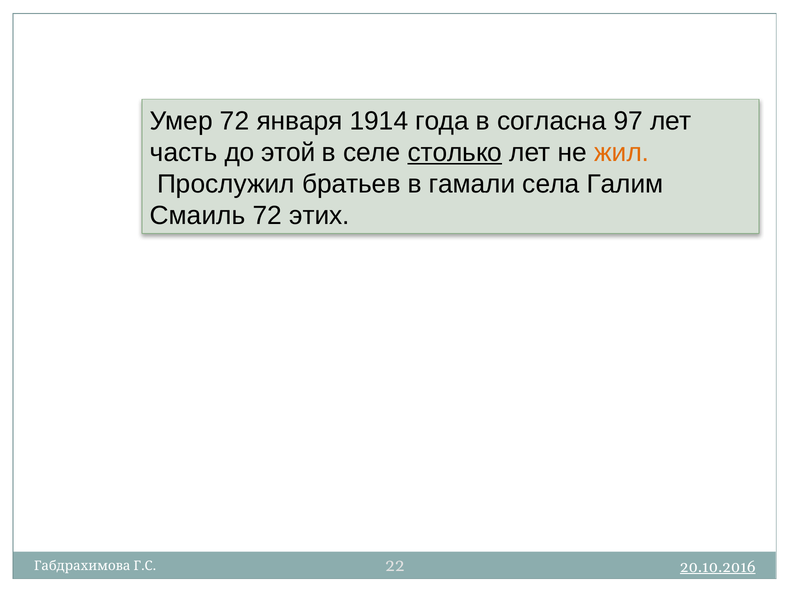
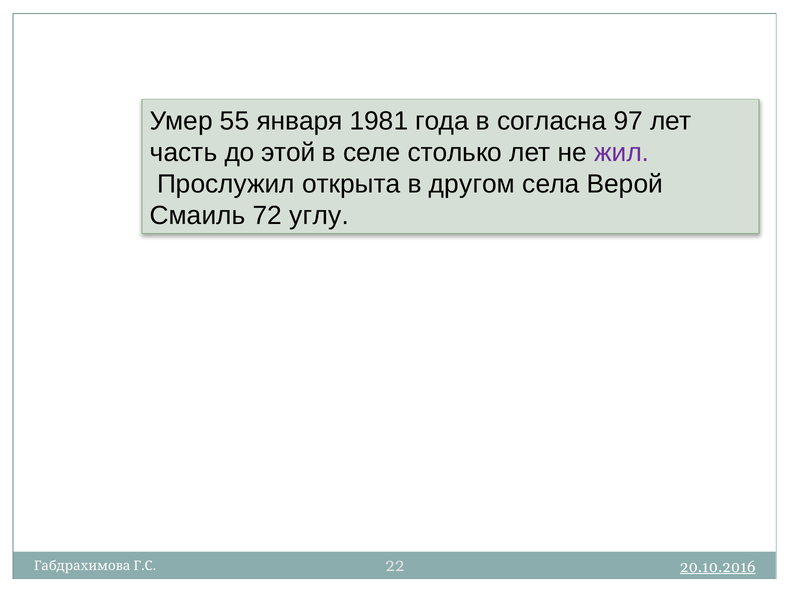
Умер 72: 72 -> 55 (235, 121)
1914: 1914 -> 1981 (379, 121)
столько underline: present -> none (455, 153)
жил colour: orange -> purple (622, 153)
братьев: братьев -> открыта (351, 184)
гамали: гамали -> другом (472, 184)
Галим: Галим -> Верой (625, 184)
этих: этих -> углу (319, 216)
